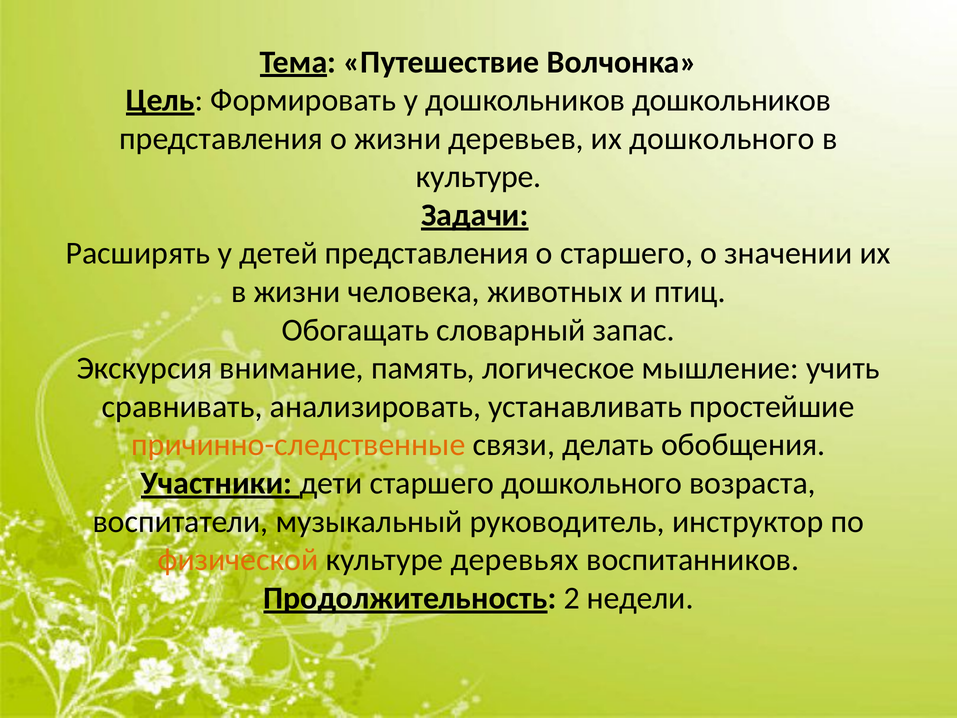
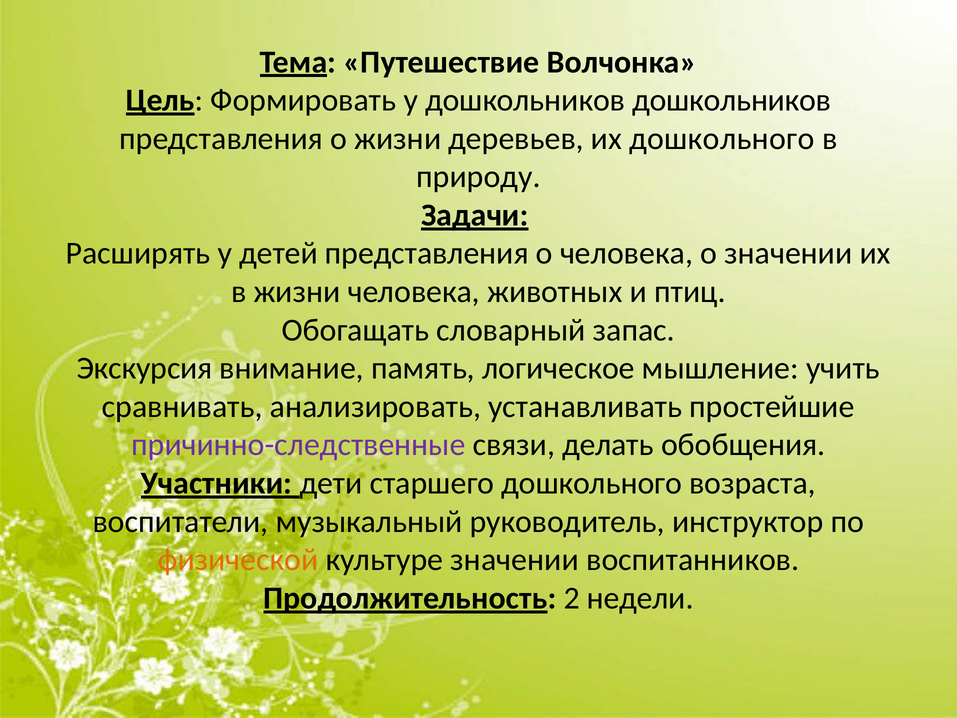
культуре: культуре -> природу (478, 177)
о старшего: старшего -> человека (627, 253)
причинно-следственные colour: orange -> purple (298, 445)
культуре деревьях: деревьях -> значении (515, 560)
